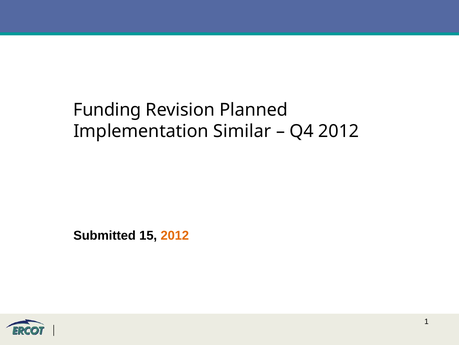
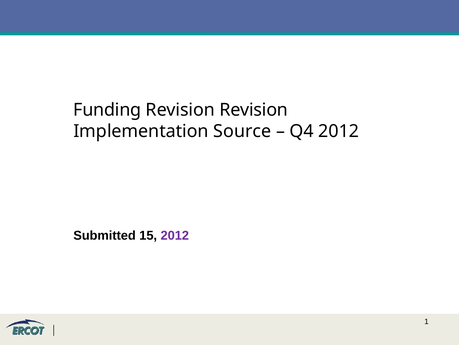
Revision Planned: Planned -> Revision (254, 110)
Similar: Similar -> Source (242, 131)
2012 colour: orange -> purple (175, 235)
